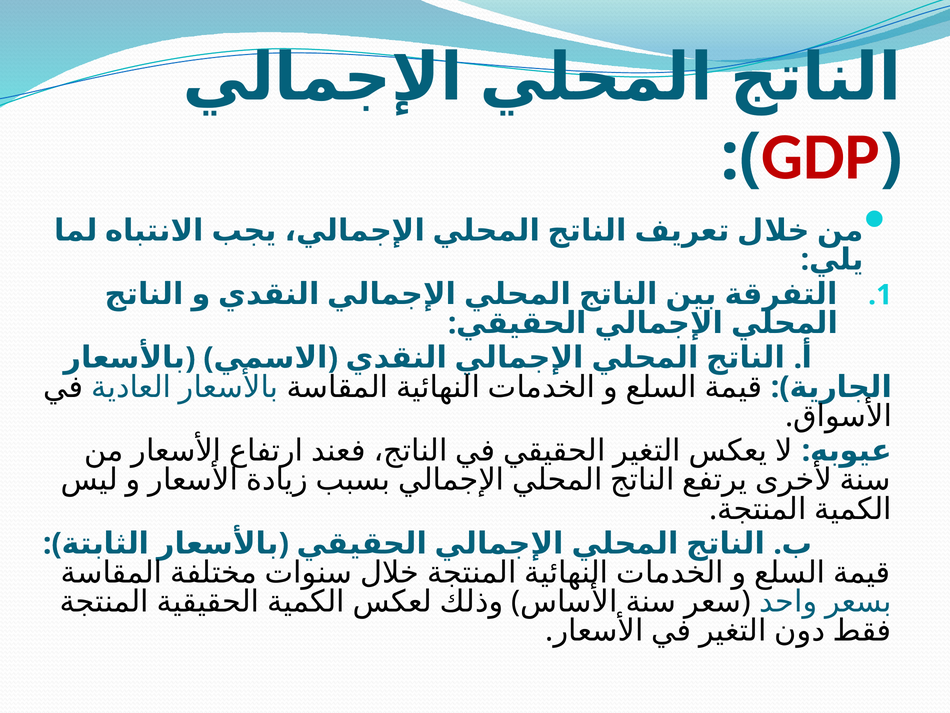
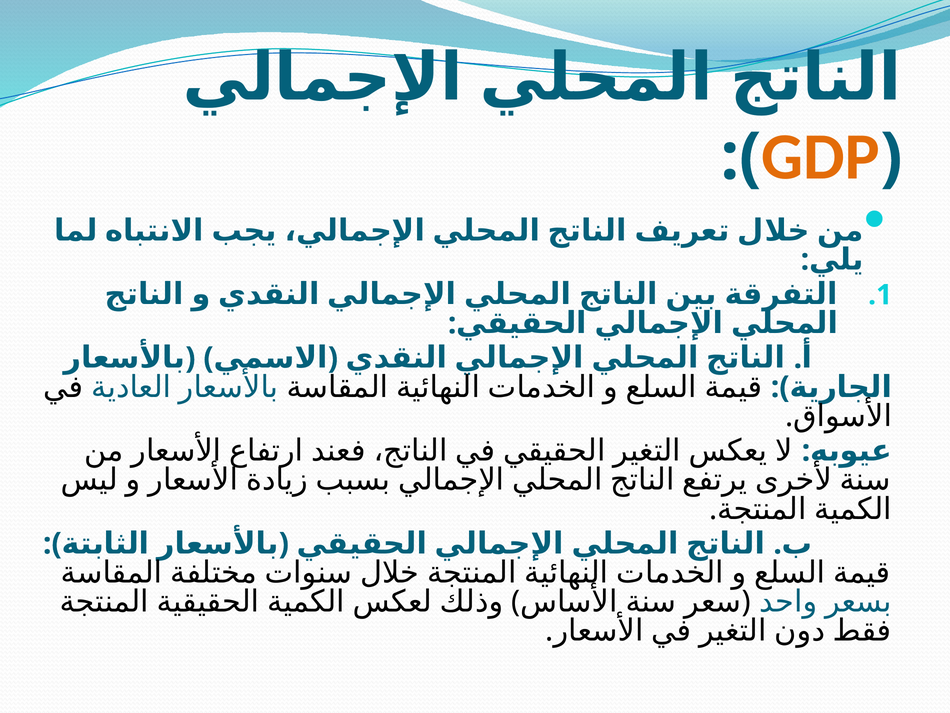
GDP colour: red -> orange (821, 157)
